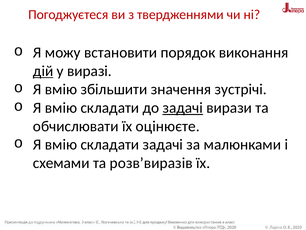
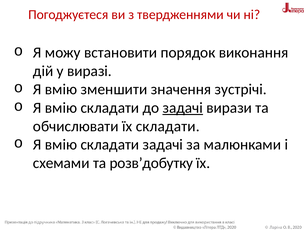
дій underline: present -> none (43, 71)
збільшити: збільшити -> зменшити (114, 89)
їх оцінюєте: оцінюєте -> складати (168, 126)
розв’виразів: розв’виразів -> розв’добутку (151, 163)
